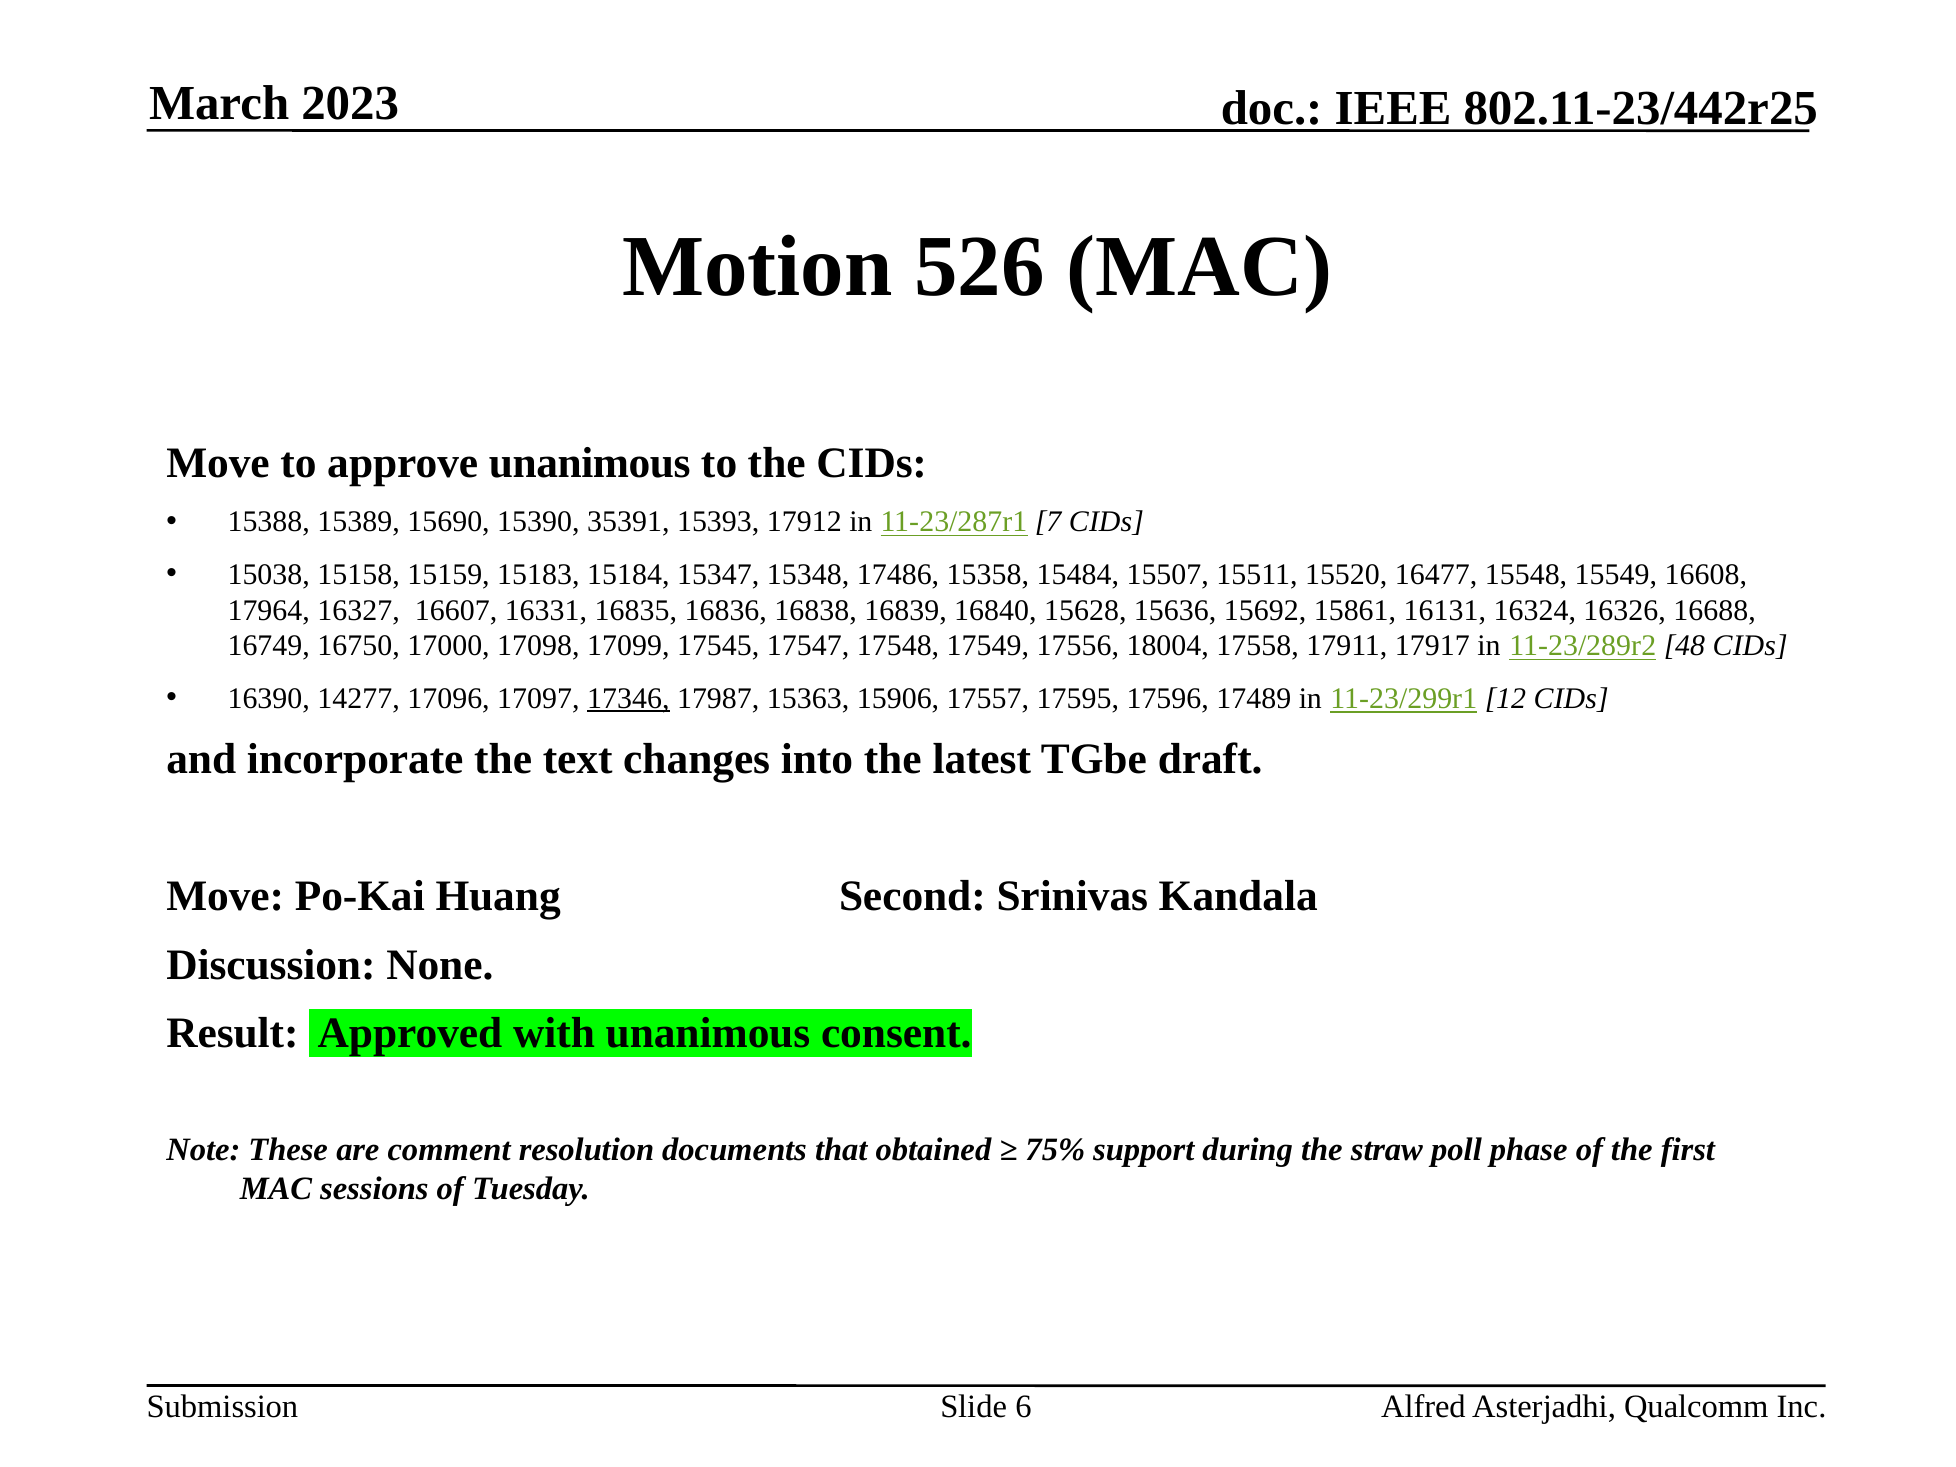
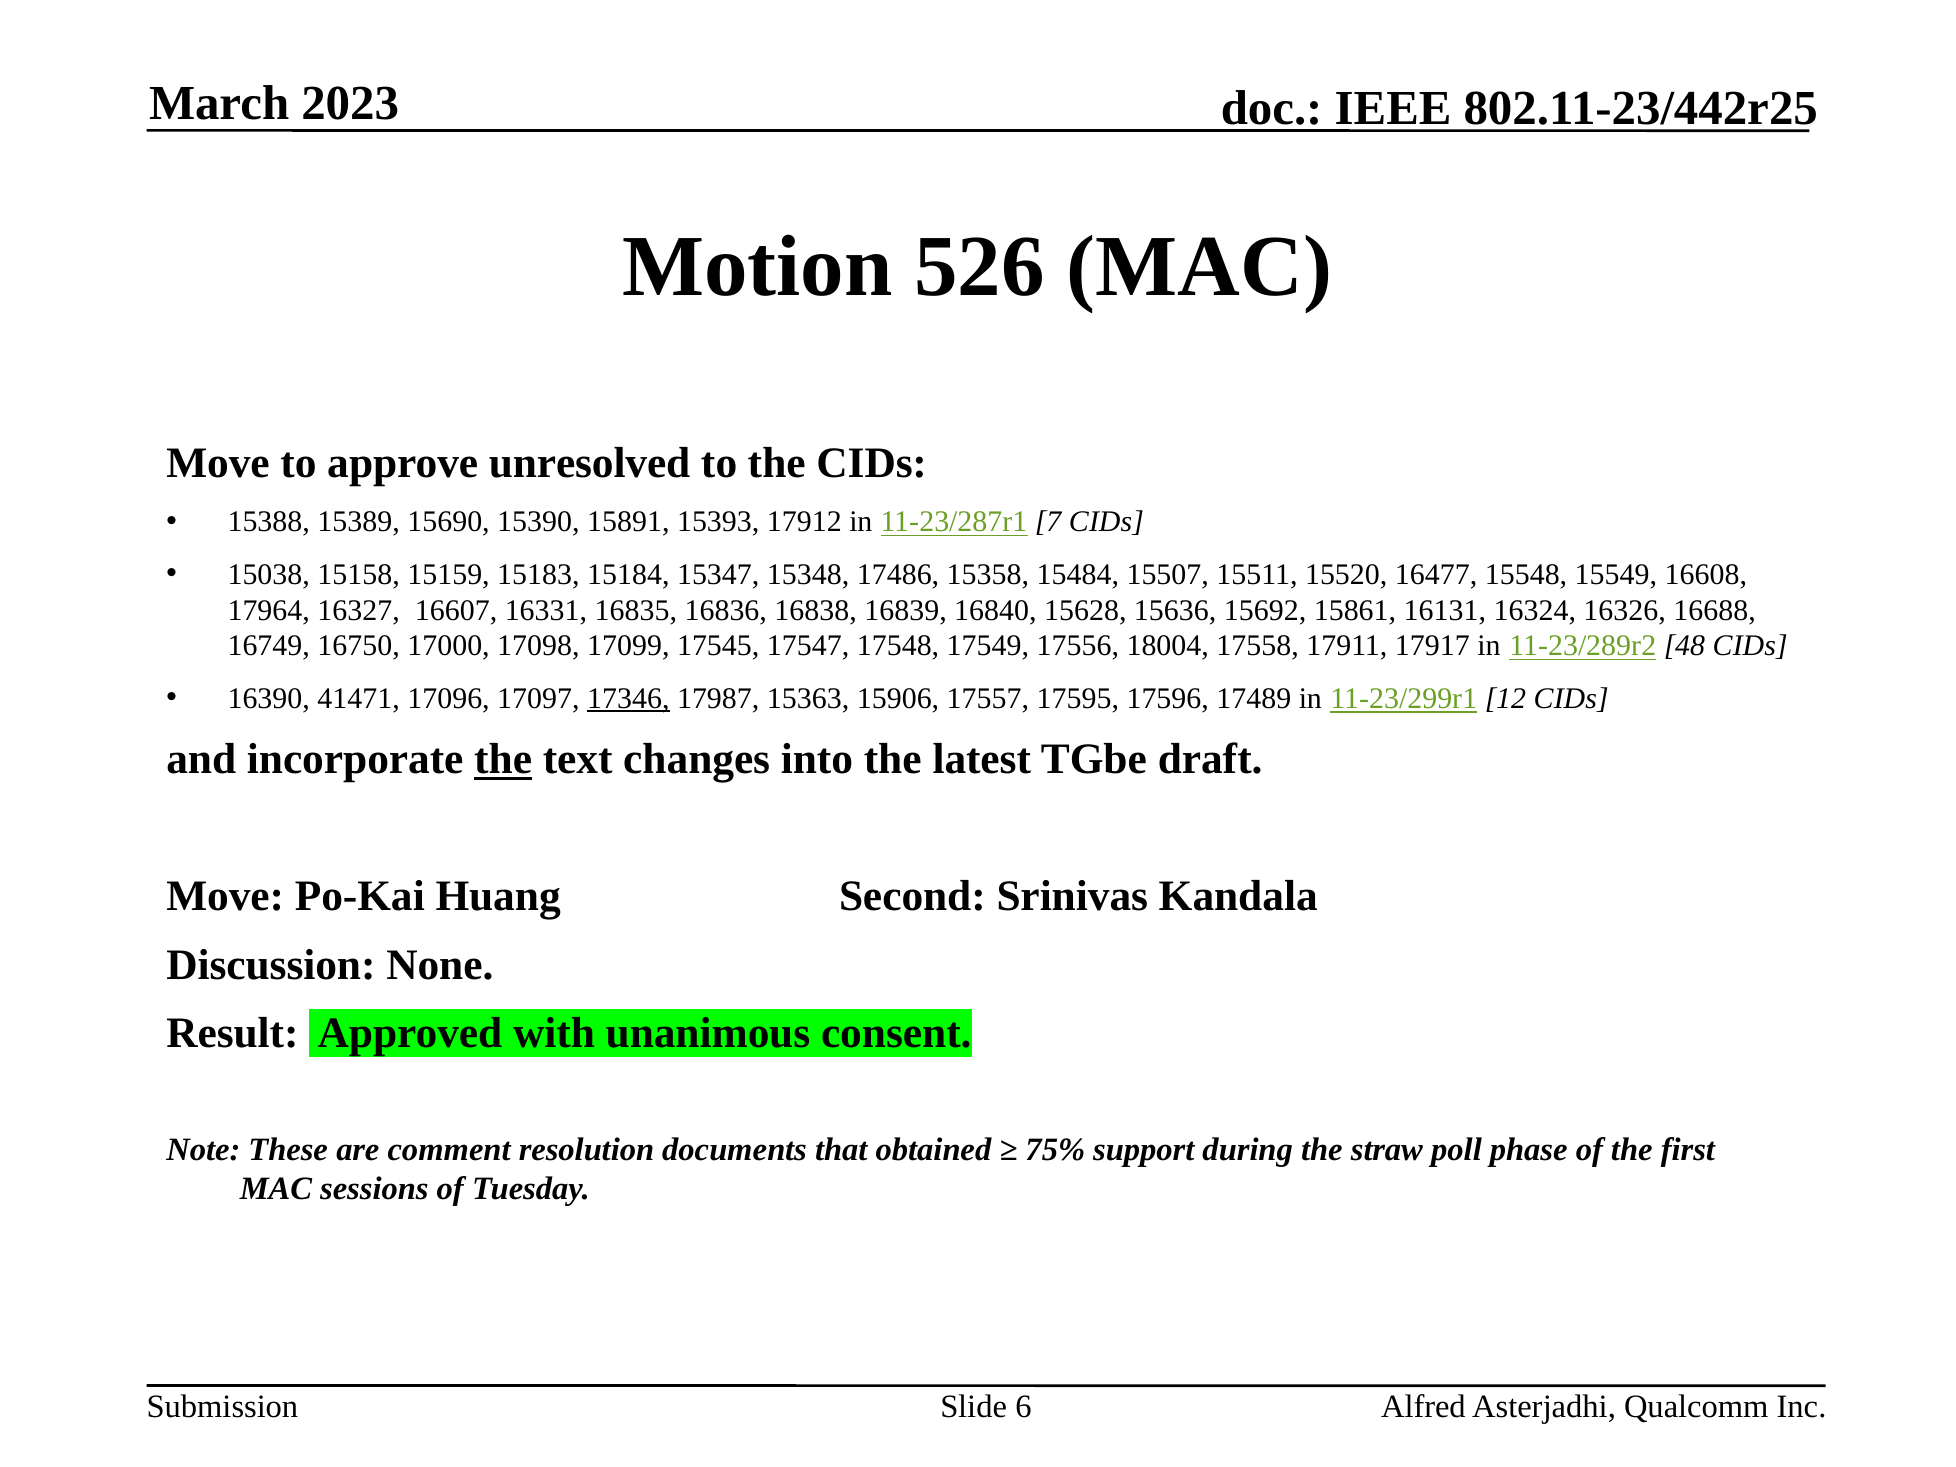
approve unanimous: unanimous -> unresolved (590, 463)
35391: 35391 -> 15891 (628, 522)
14277: 14277 -> 41471 (359, 698)
the underline: none -> present (503, 760)
